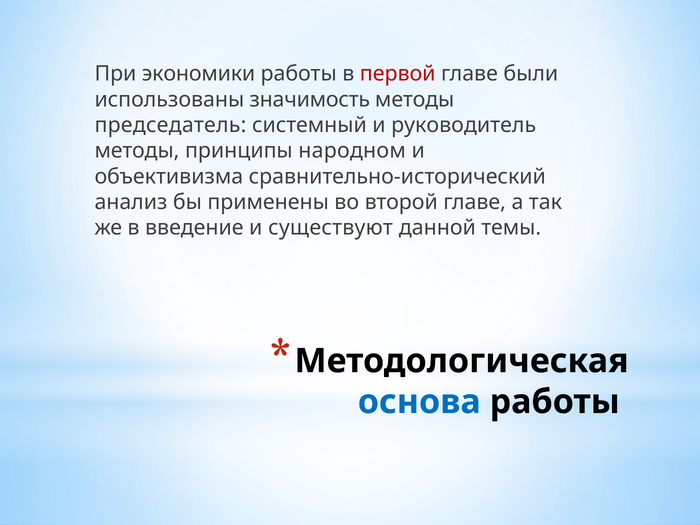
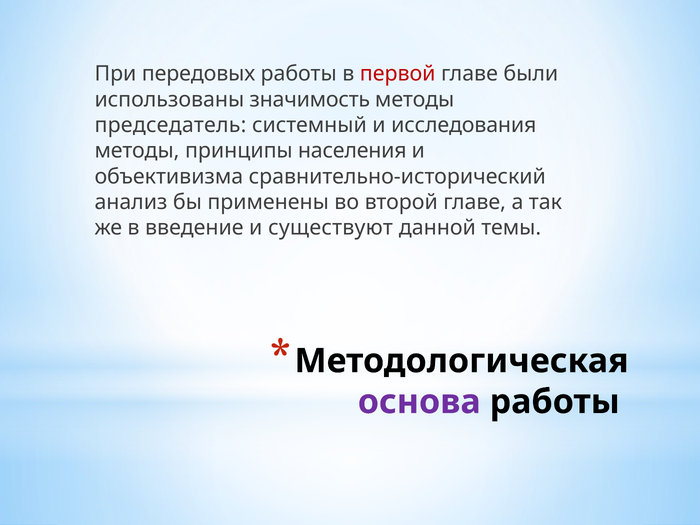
экономики: экономики -> передовых (199, 74)
руководитель: руководитель -> исследования (464, 125)
народном: народном -> населения (352, 151)
основа colour: blue -> purple (419, 402)
